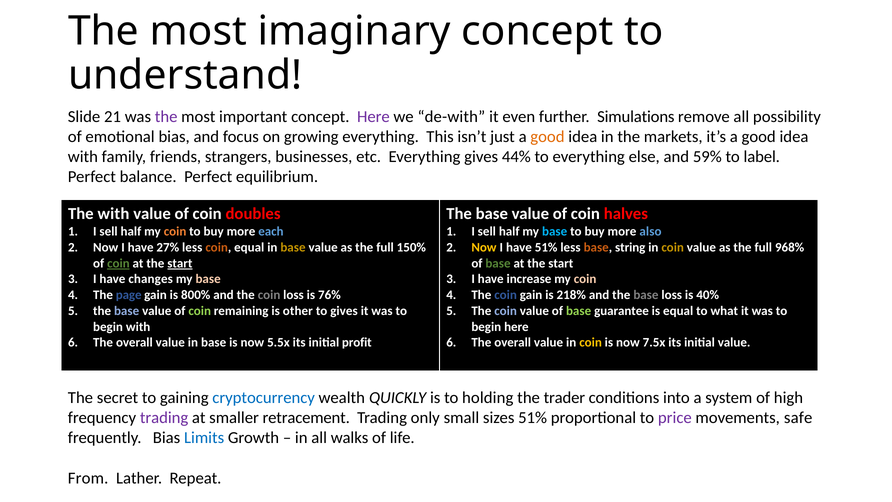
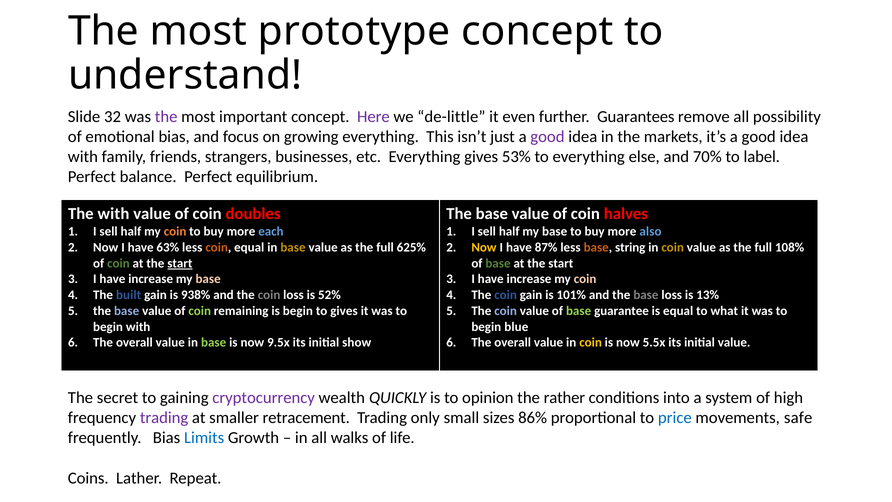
imaginary: imaginary -> prototype (354, 31)
21: 21 -> 32 (113, 117)
de-with: de-with -> de-little (451, 117)
Simulations: Simulations -> Guarantees (636, 117)
good colour: orange -> purple (547, 137)
44%: 44% -> 53% (516, 157)
59%: 59% -> 70% (707, 157)
base colour: light blue -> white (555, 232)
27%: 27% -> 63% (168, 247)
150%: 150% -> 625% (411, 247)
have 51%: 51% -> 87% (546, 247)
968%: 968% -> 108% (790, 247)
coin underline: present -> none (118, 263)
changes: changes -> increase (151, 279)
page: page -> built (129, 295)
800%: 800% -> 938% (196, 295)
76%: 76% -> 52% (329, 295)
218%: 218% -> 101% (571, 295)
40%: 40% -> 13% (708, 295)
is other: other -> begin (298, 311)
begin here: here -> blue (516, 327)
base colour: white -> light green (214, 342)
5.5x: 5.5x -> 9.5x (278, 342)
profit: profit -> show (357, 342)
7.5x: 7.5x -> 5.5x (654, 342)
cryptocurrency colour: blue -> purple (264, 398)
holding: holding -> opinion (488, 398)
trader: trader -> rather (564, 398)
sizes 51%: 51% -> 86% (533, 418)
price colour: purple -> blue (675, 418)
From: From -> Coins (88, 478)
